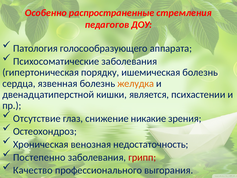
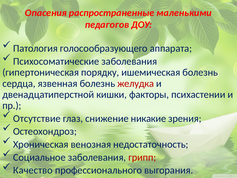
Особенно: Особенно -> Опасения (46, 13)
стремления: стремления -> маленькими (184, 13)
желудка colour: orange -> red (136, 83)
является: является -> факторы (149, 94)
Постепенно: Постепенно -> Социальное (39, 157)
